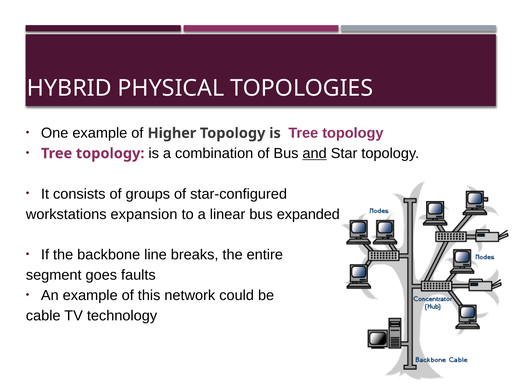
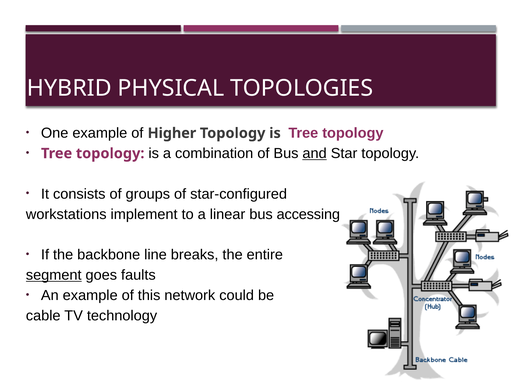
expansion: expansion -> implement (144, 215)
expanded: expanded -> accessing (308, 215)
segment underline: none -> present (54, 275)
